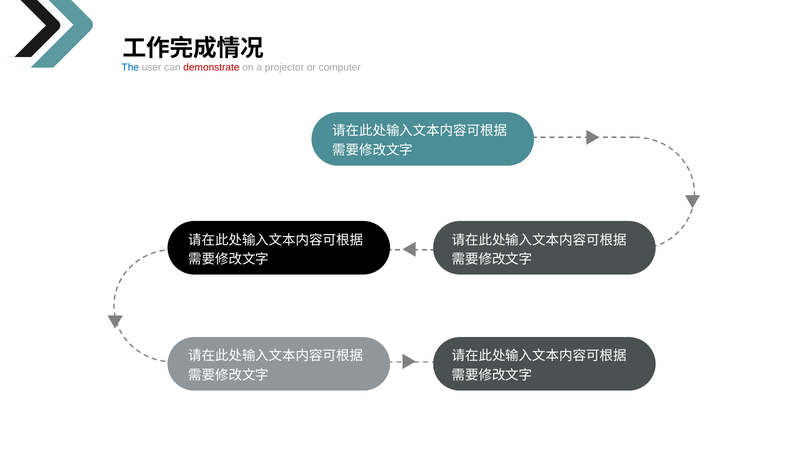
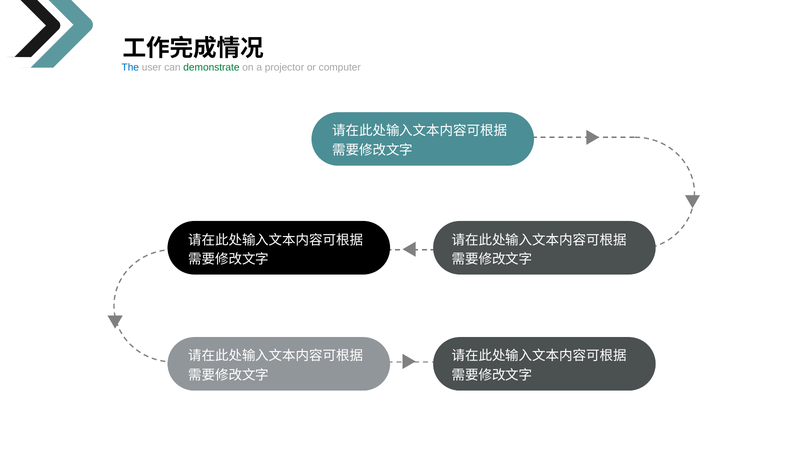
demonstrate colour: red -> green (211, 68)
